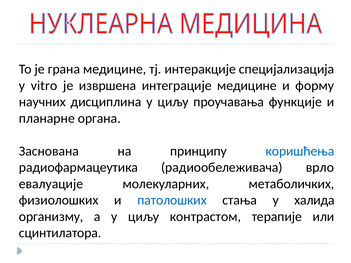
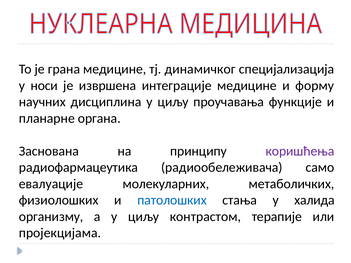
интеракције: интеракције -> динамичког (200, 69)
vitro: vitro -> носи (44, 86)
коришћења colour: blue -> purple (300, 151)
врло: врло -> само (320, 168)
сцинтилатора: сцинтилатора -> пројекцијама (60, 233)
